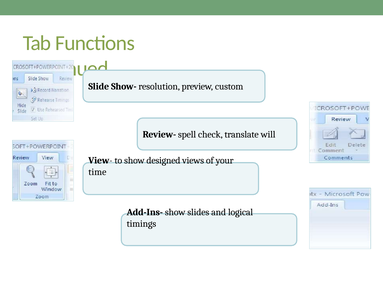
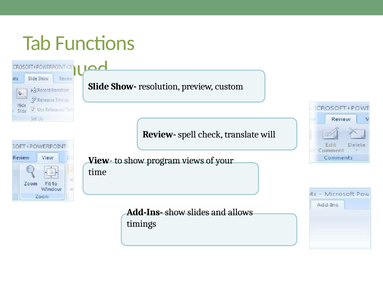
designed: designed -> program (163, 161)
logical: logical -> allows (241, 212)
